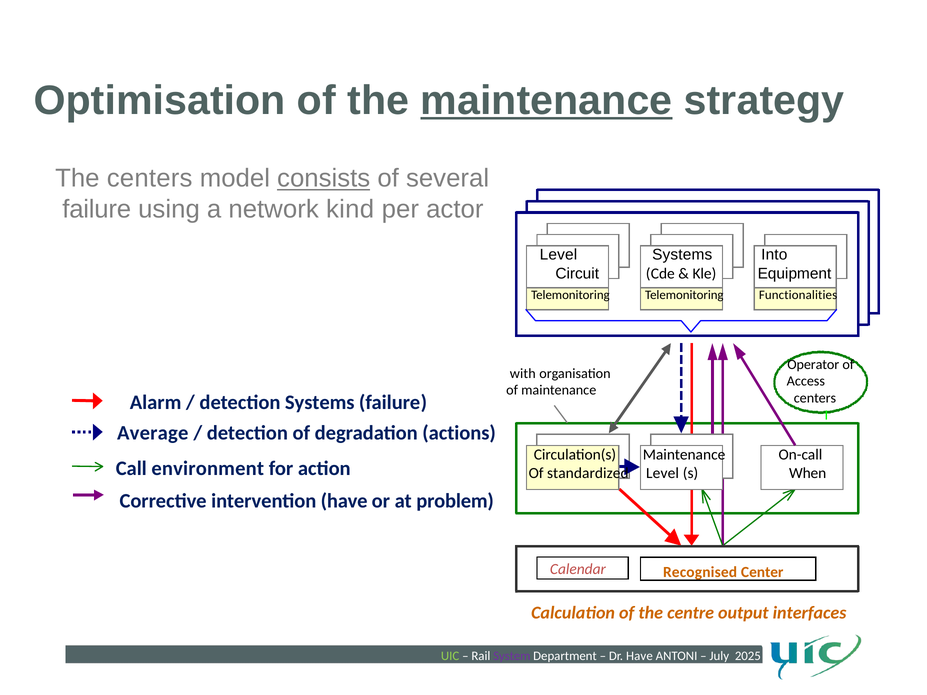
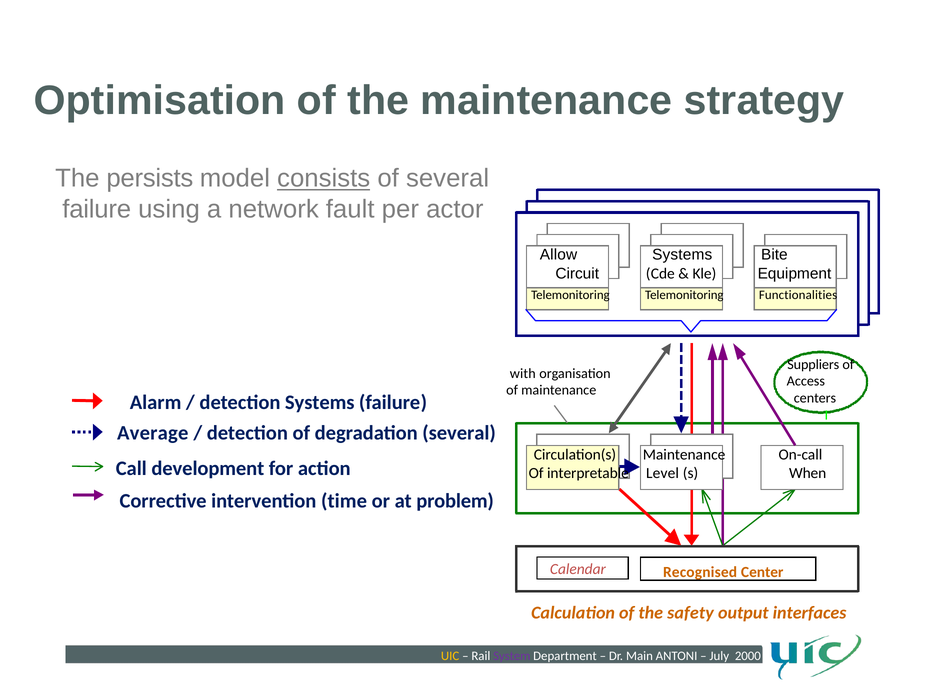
maintenance underline: present -> none (546, 101)
The centers: centers -> persists (150, 179)
kind: kind -> fault (350, 209)
Level: Level -> Allow (558, 255)
Into: Into -> Bite (774, 255)
Operator: Operator -> Suppliers (813, 365)
degradation actions: actions -> several (459, 433)
environment: environment -> development (208, 468)
standardized: standardized -> interpretable (588, 473)
intervention have: have -> time (344, 501)
centre: centre -> safety (690, 613)
UIC colour: light green -> yellow (450, 656)
Dr Have: Have -> Main (640, 656)
2025: 2025 -> 2000 (748, 656)
